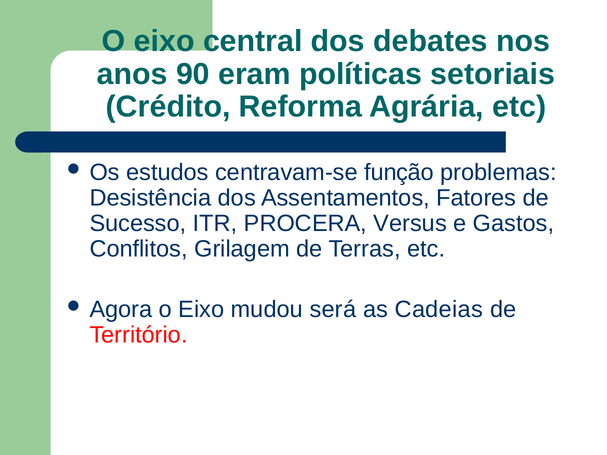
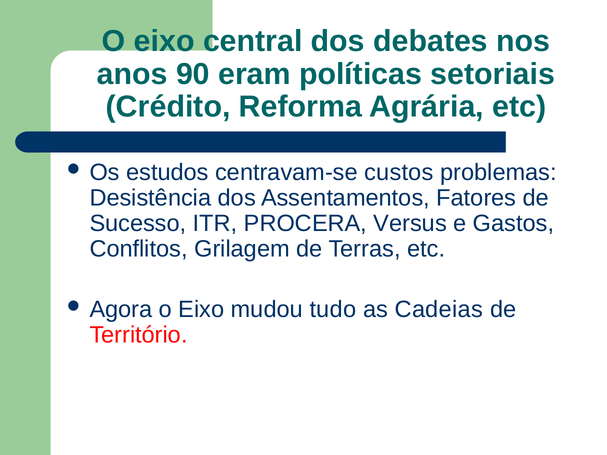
função: função -> custos (399, 172)
será: será -> tudo (333, 309)
